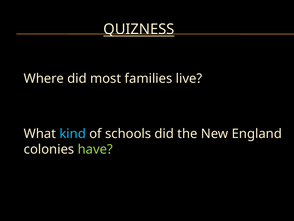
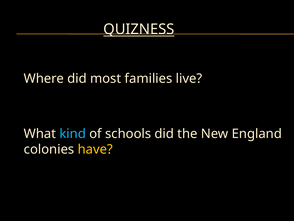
have colour: light green -> yellow (95, 149)
